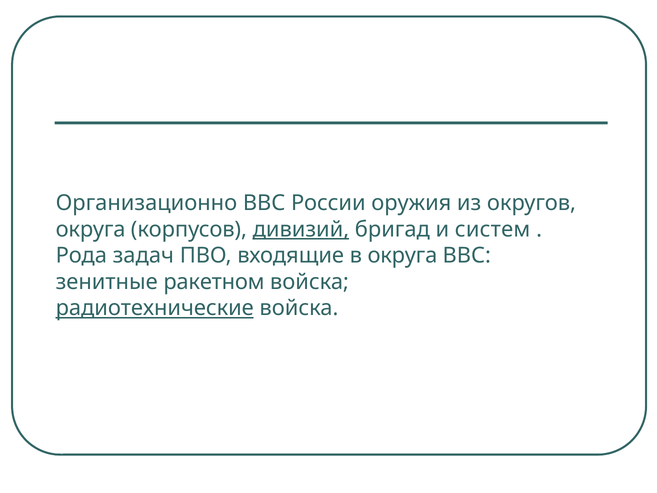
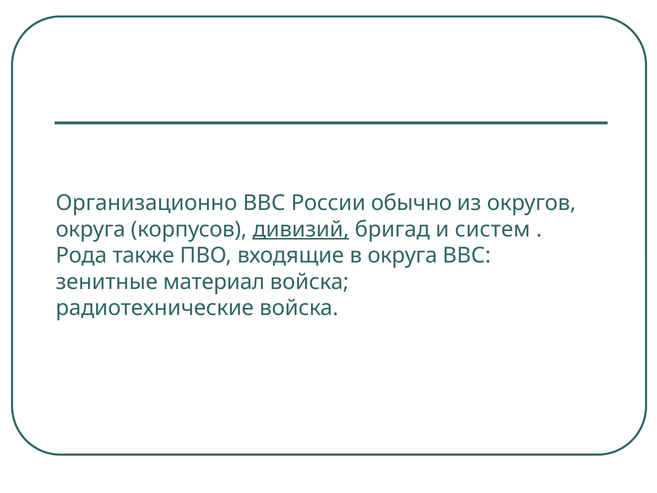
оружия: оружия -> обычно (411, 203)
задач: задач -> также (143, 255)
ракетном: ракетном -> материал (214, 282)
радиотехнические underline: present -> none (155, 308)
